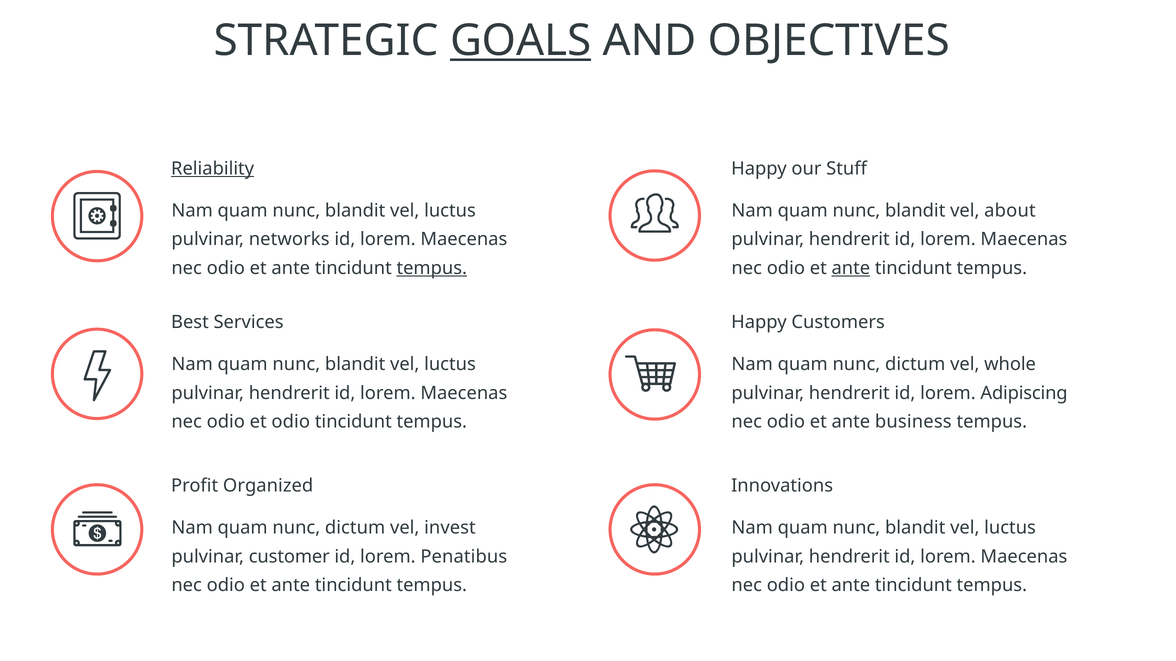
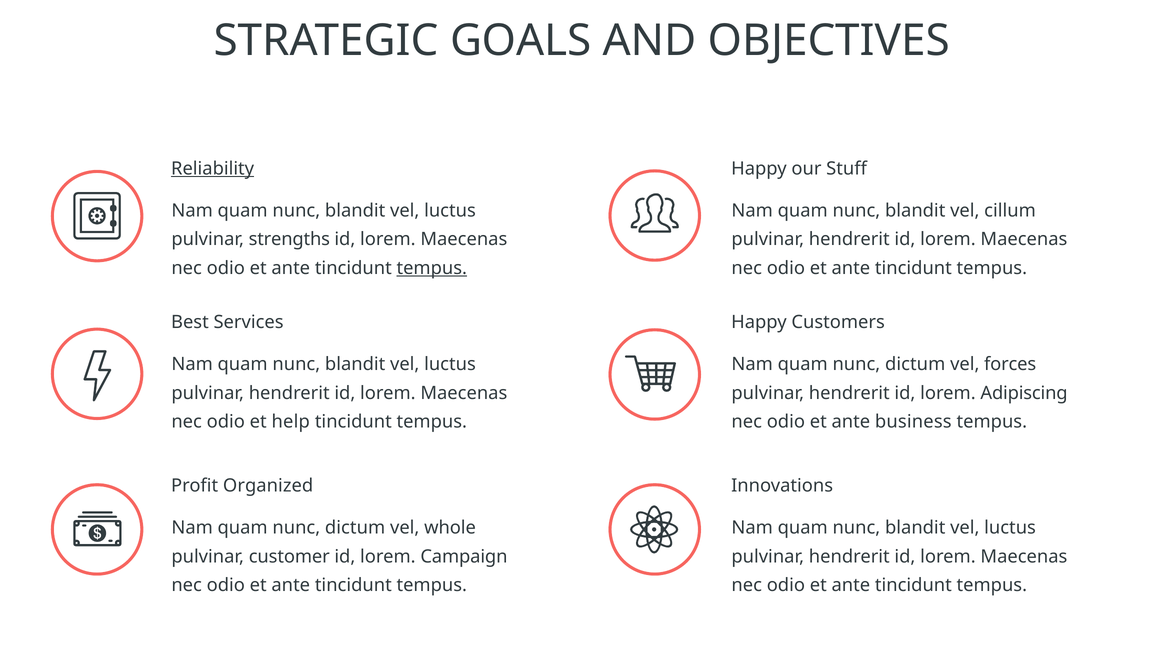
GOALS underline: present -> none (521, 41)
about: about -> cillum (1010, 211)
networks: networks -> strengths (289, 240)
ante underline: present -> none (851, 268)
whole: whole -> forces (1010, 365)
et odio: odio -> help (291, 422)
invest: invest -> whole (450, 528)
Penatibus: Penatibus -> Campaign (464, 557)
